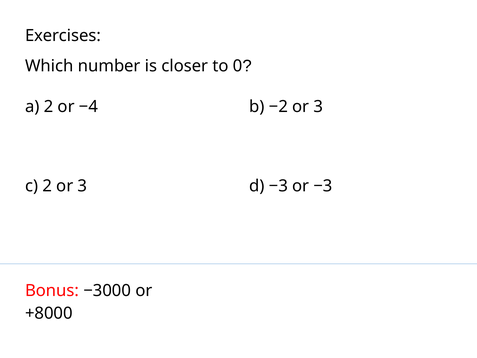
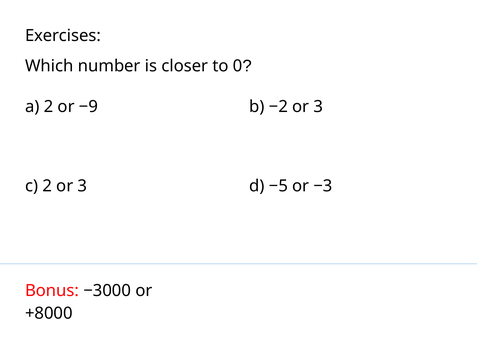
−4: −4 -> −9 (88, 107)
d −3: −3 -> −5 (278, 186)
